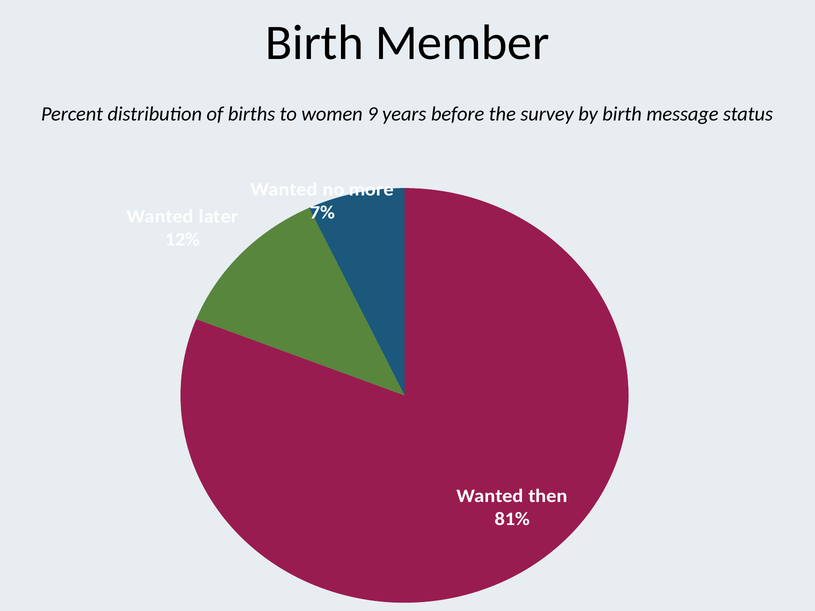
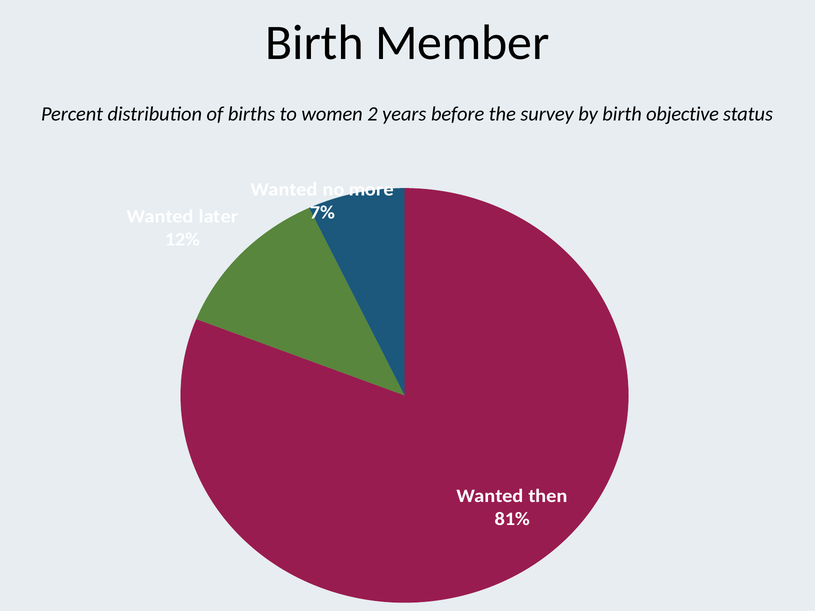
9: 9 -> 2 (372, 114)
message: message -> objective (683, 114)
